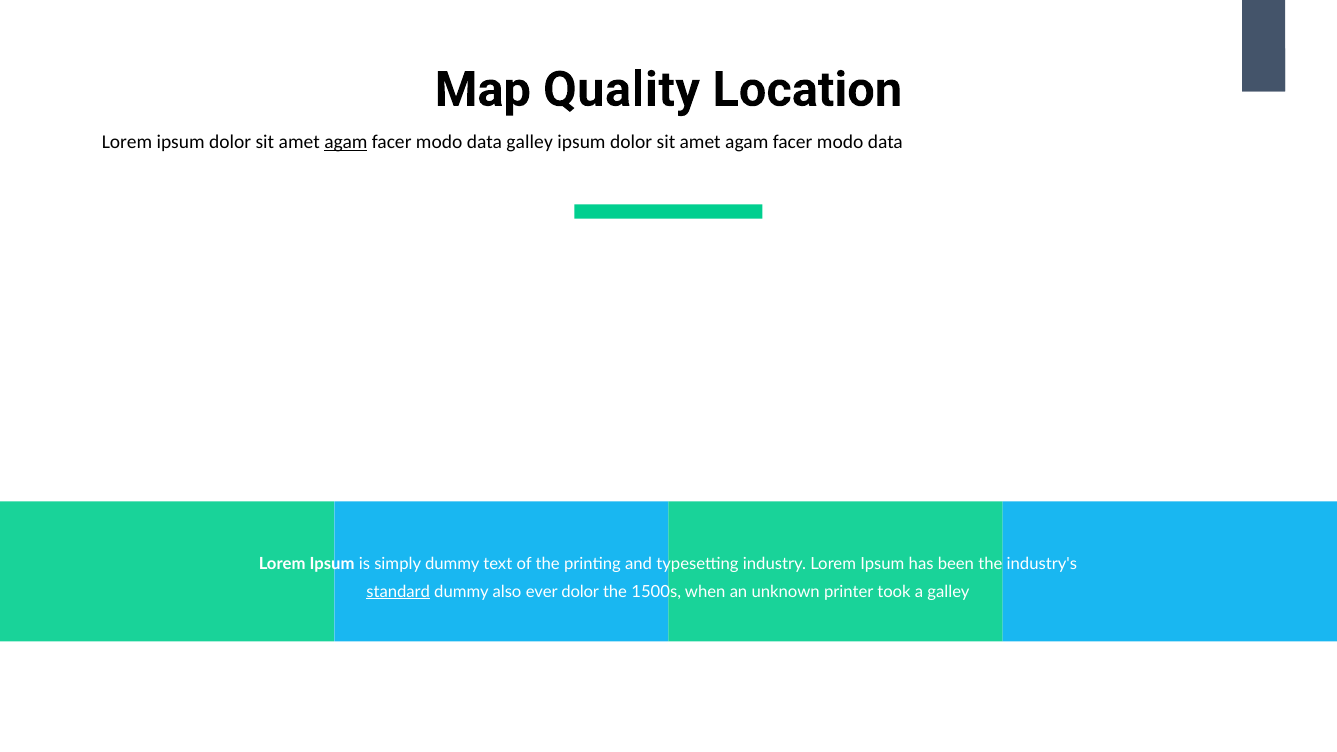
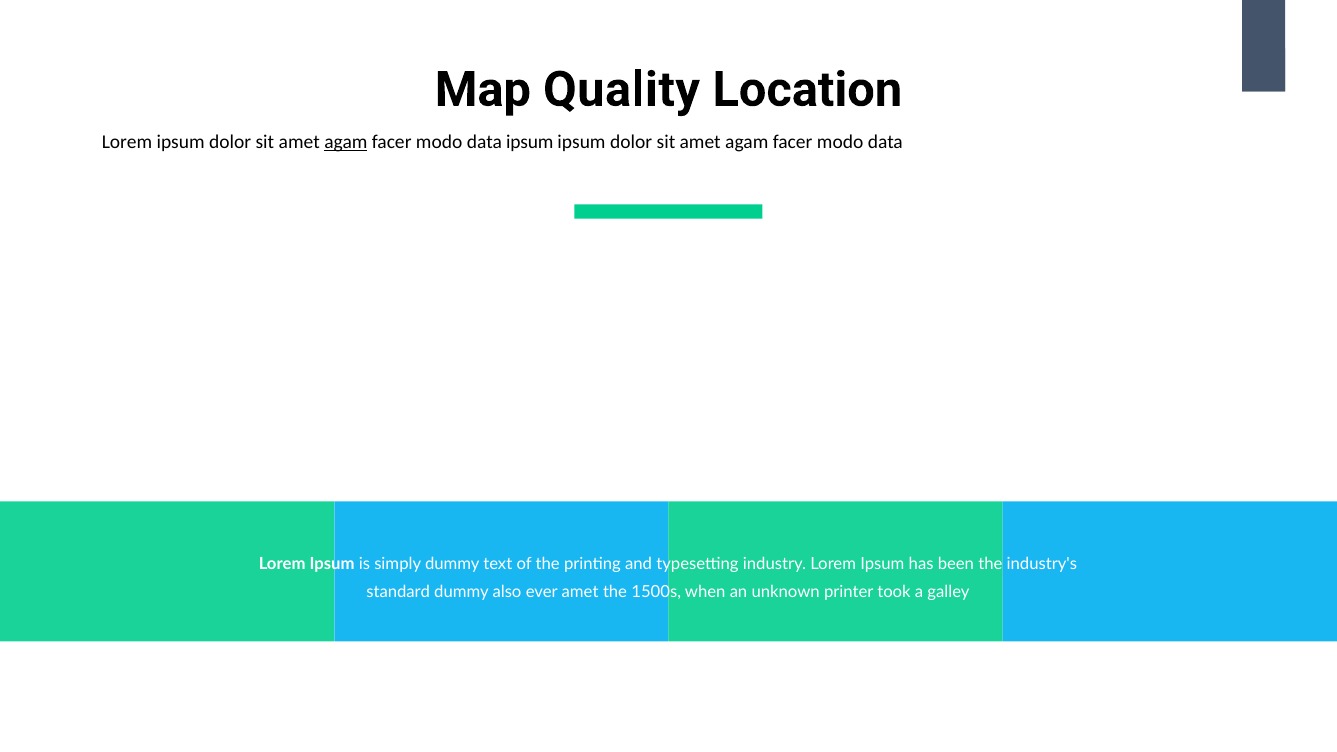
data galley: galley -> ipsum (530, 142)
standard underline: present -> none (398, 592)
ever dolor: dolor -> amet (580, 592)
